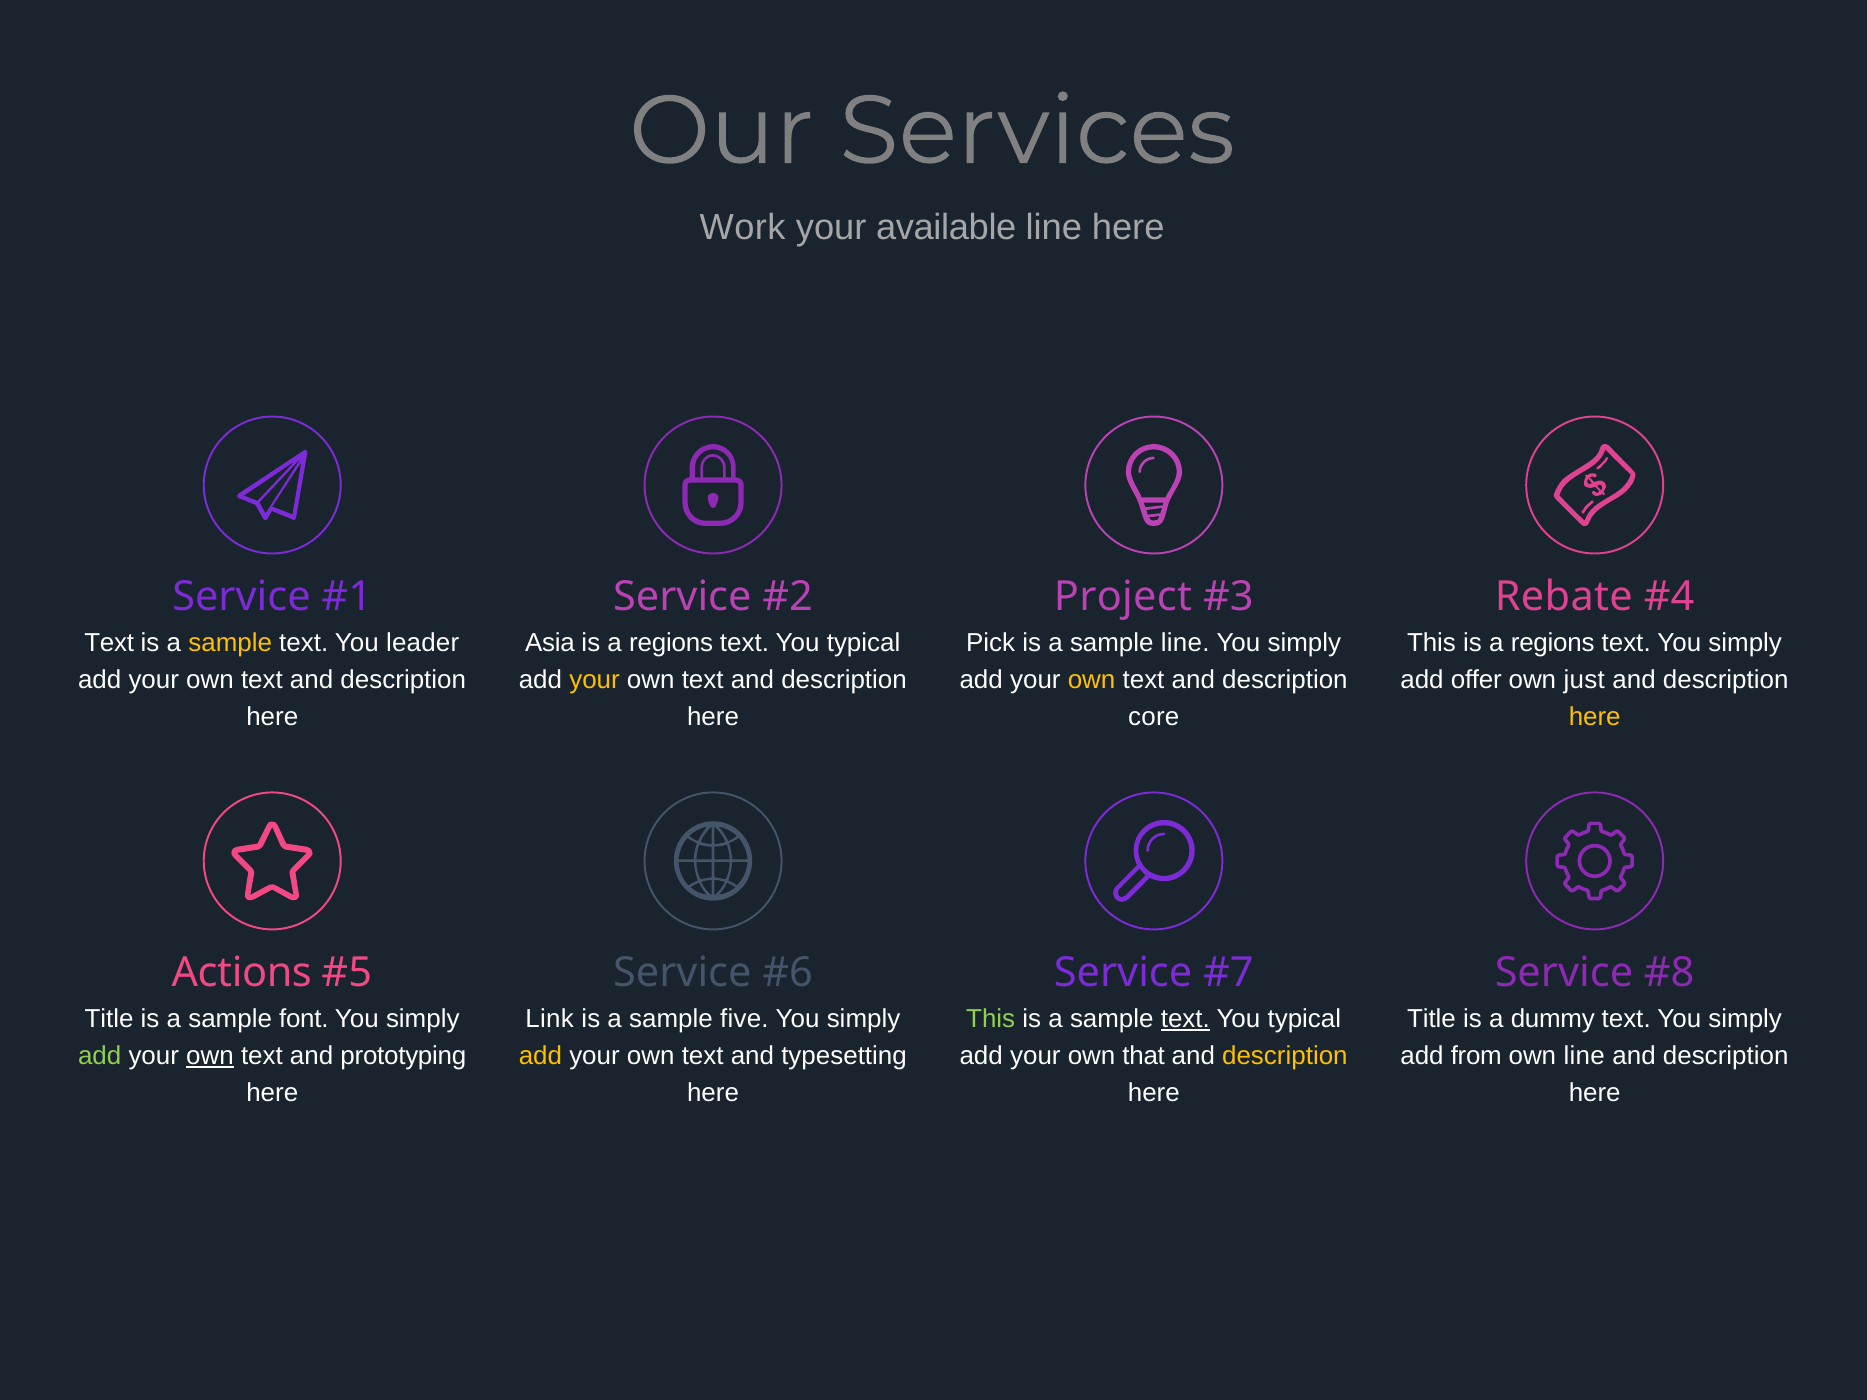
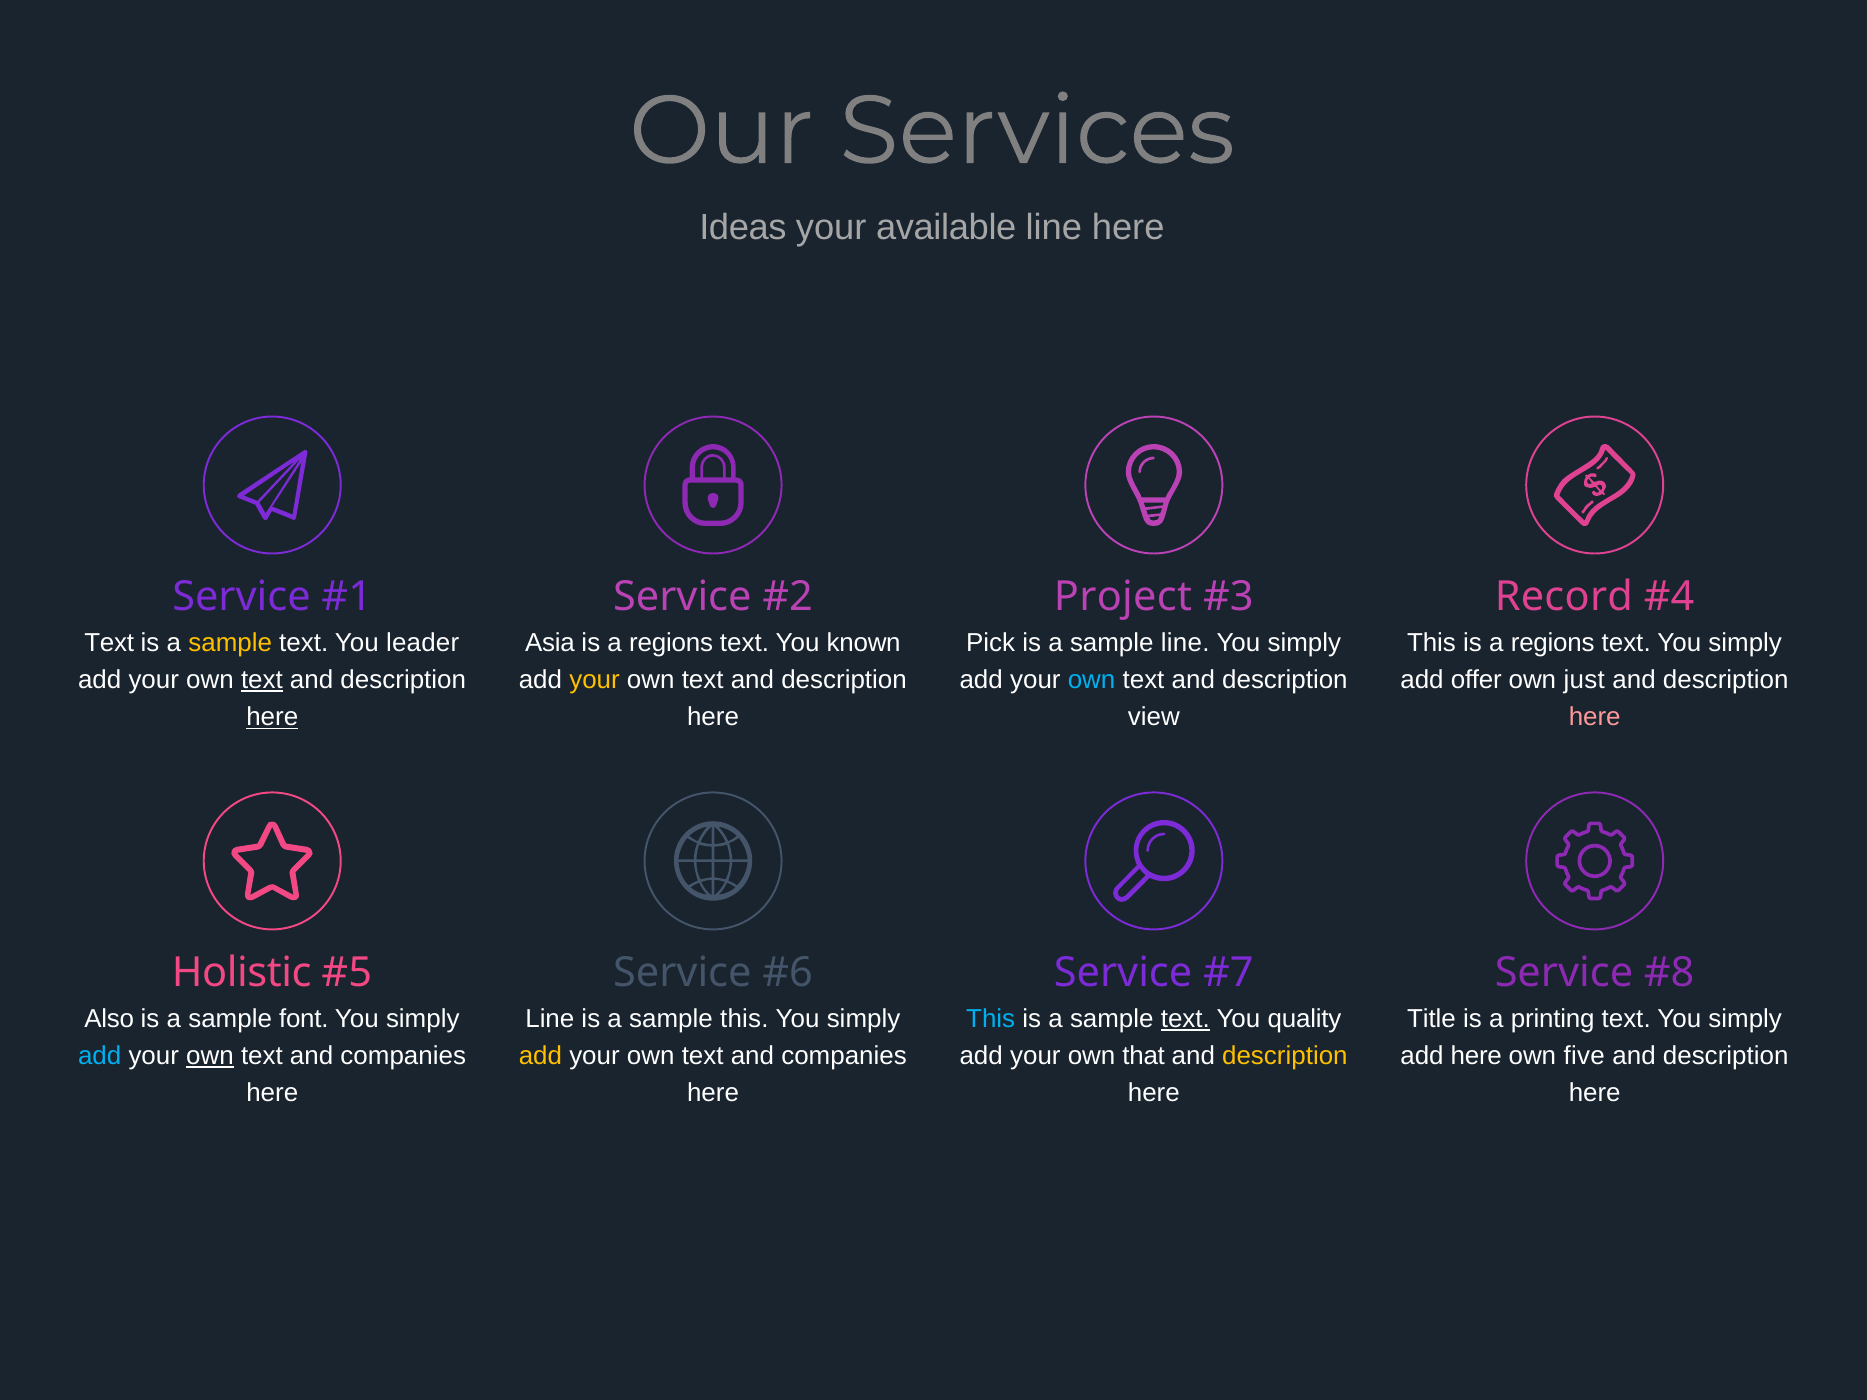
Work: Work -> Ideas (743, 228)
Rebate: Rebate -> Record (1564, 597)
typical: typical -> known (864, 643)
text underline: none -> present (262, 680)
own colour: yellow -> light blue (1092, 680)
here underline: none -> present (272, 717)
core: core -> view (1154, 717)
here colour: yellow -> pink (1595, 717)
Actions: Actions -> Holistic (242, 973)
Title: Title -> Also (109, 1019)
Link: Link -> Line (550, 1019)
sample five: five -> this (744, 1019)
This colour: light green -> light blue (991, 1019)
typical: typical -> quality (1305, 1019)
dummy: dummy -> printing (1553, 1019)
add colour: light green -> light blue (100, 1056)
prototyping: prototyping -> companies (403, 1056)
typesetting: typesetting -> companies (844, 1056)
add from: from -> here (1476, 1056)
own line: line -> five (1584, 1056)
